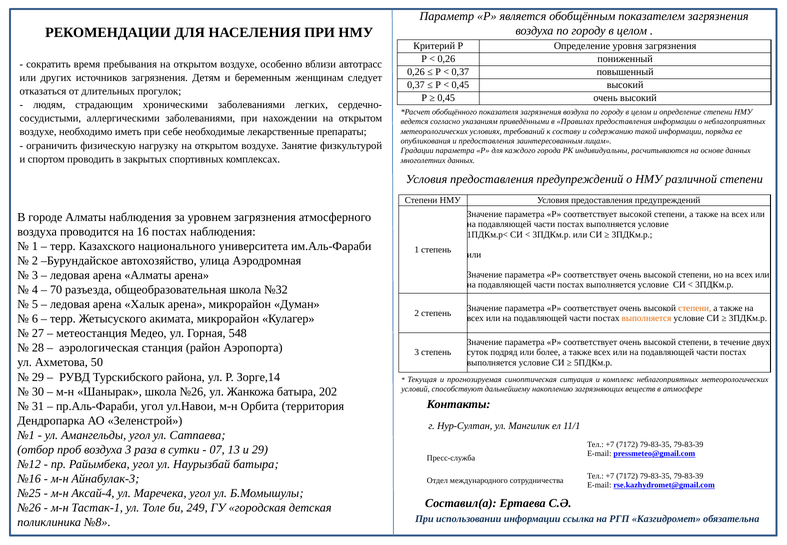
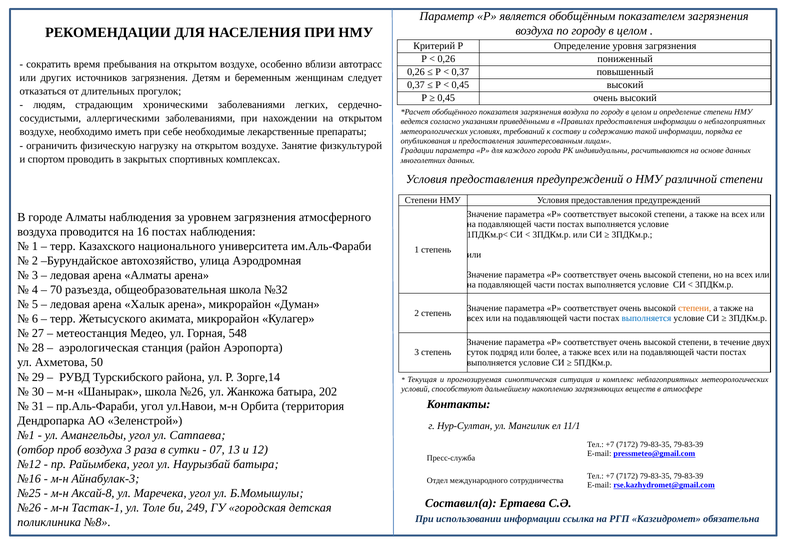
выполняется colour: orange -> blue (646, 318)
и 29: 29 -> 12 (260, 450)
Аксай-4: Аксай-4 -> Аксай-8 (93, 493)
